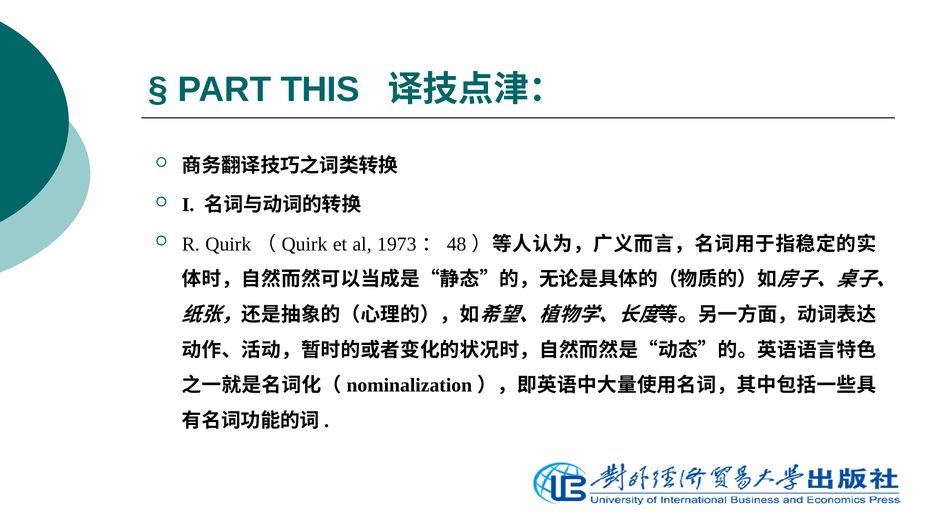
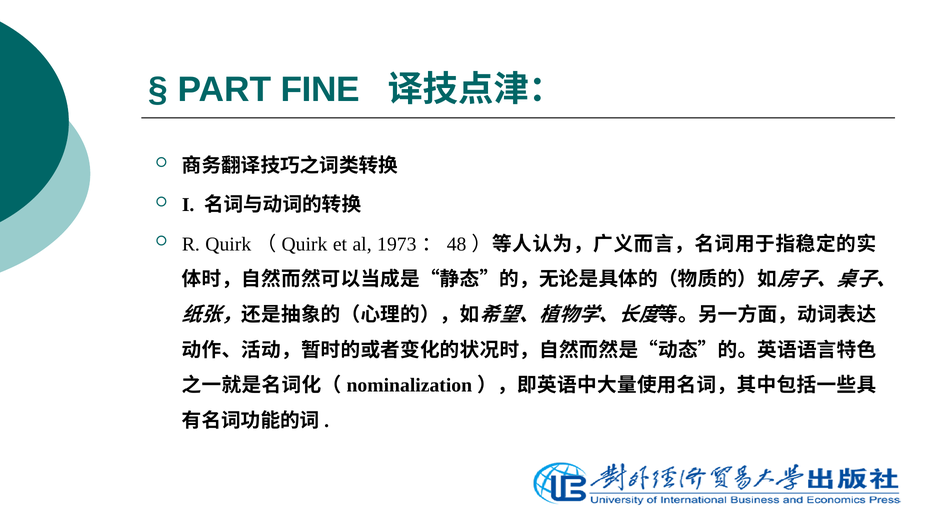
THIS: THIS -> FINE (320, 89)
